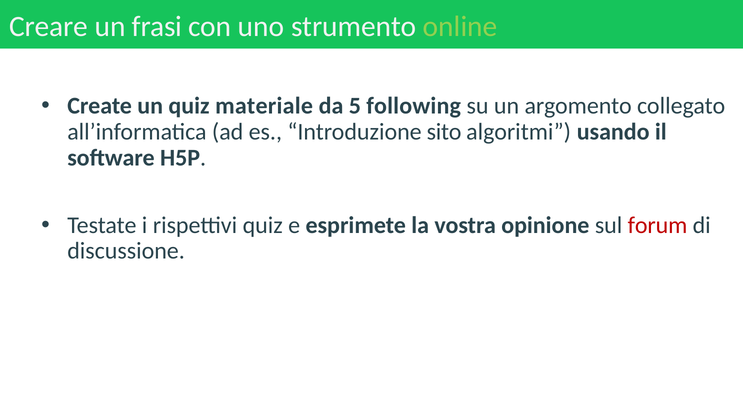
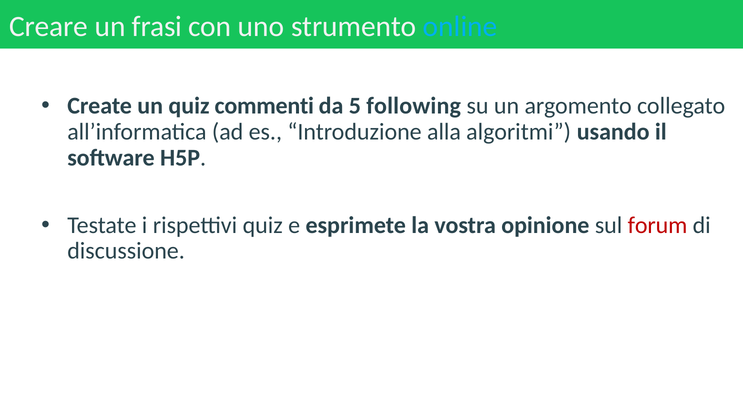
online colour: light green -> light blue (460, 27)
materiale: materiale -> commenti (264, 106)
sito: sito -> alla (444, 132)
